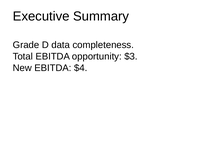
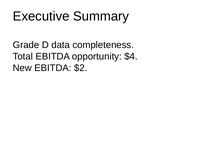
$3: $3 -> $4 (131, 56)
$4: $4 -> $2 (81, 68)
